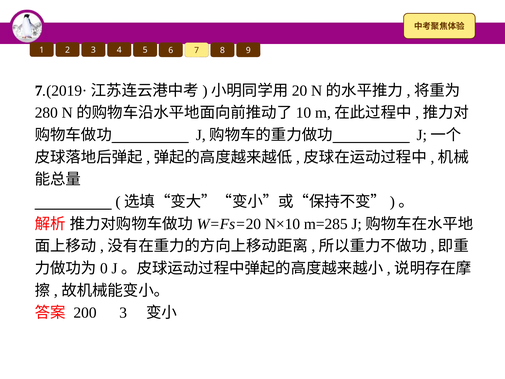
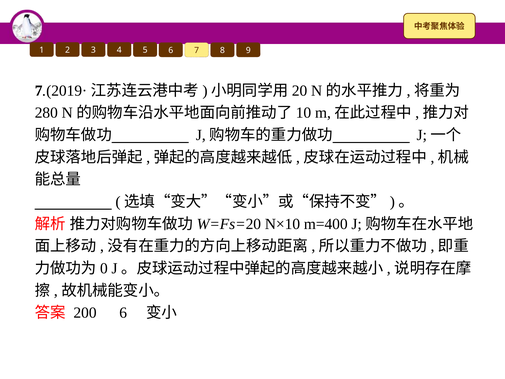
m=285: m=285 -> m=400 (326, 224)
200 3: 3 -> 6 (123, 313)
